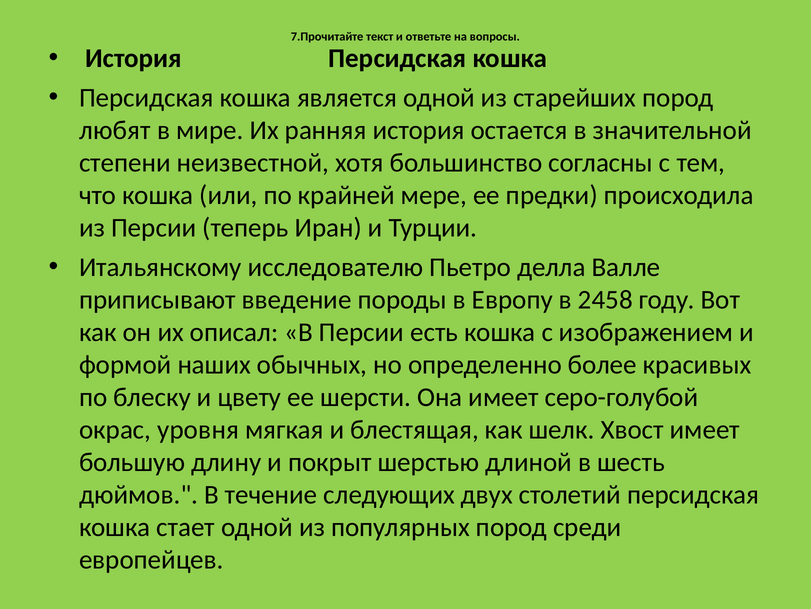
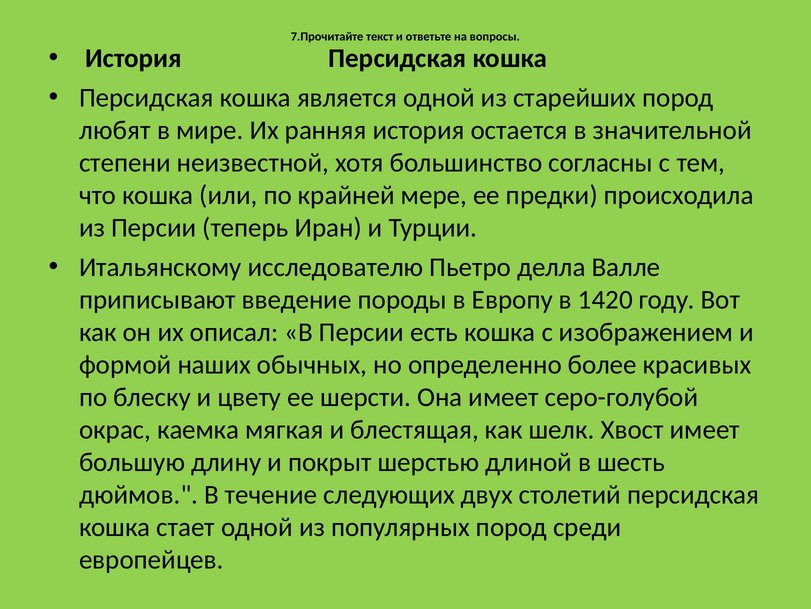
2458: 2458 -> 1420 (605, 300)
уровня: уровня -> каемка (198, 429)
